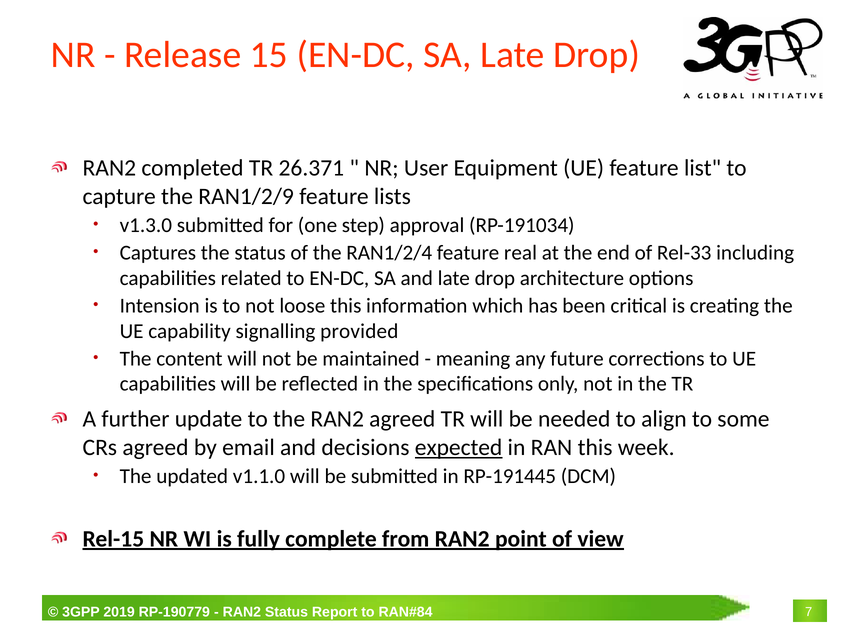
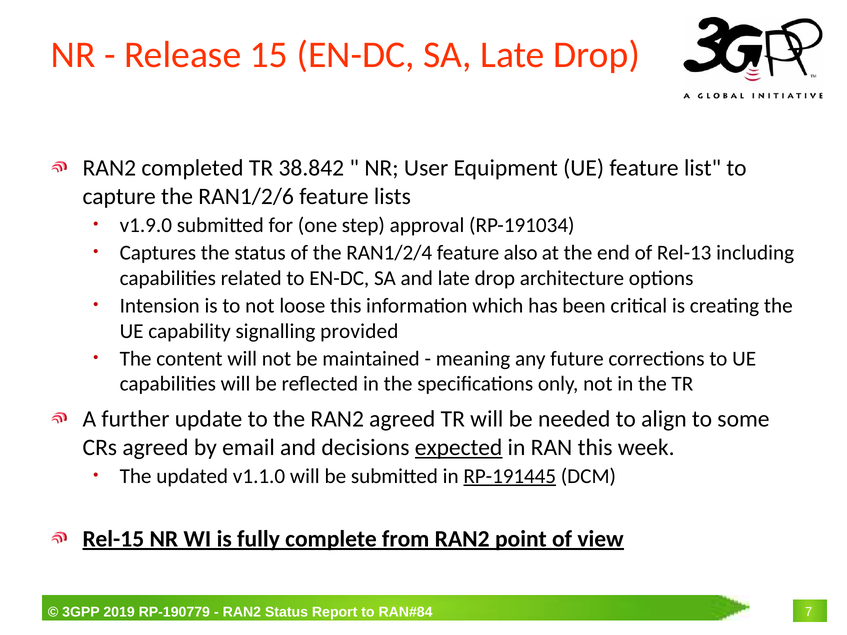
26.371: 26.371 -> 38.842 (311, 168)
RAN1/2/9: RAN1/2/9 -> RAN1/2/6 (246, 196)
v1.3.0: v1.3.0 -> v1.9.0 (146, 225)
real: real -> also (521, 253)
Rel-33: Rel-33 -> Rel-13 (684, 253)
RP-191445 underline: none -> present (510, 476)
